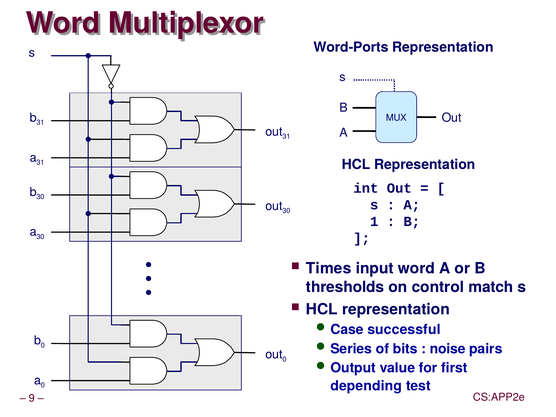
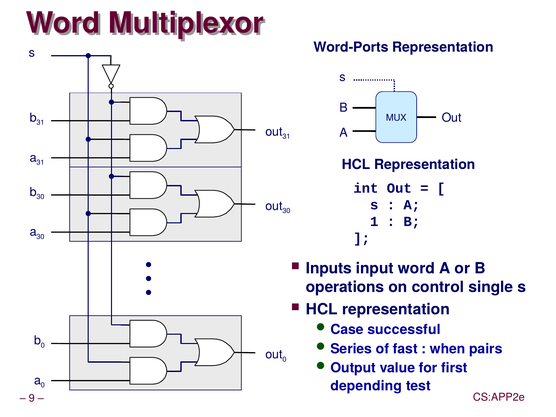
Times: Times -> Inputs (329, 268)
thresholds: thresholds -> operations (345, 287)
match: match -> single (491, 287)
bits: bits -> fast (405, 349)
noise: noise -> when (448, 349)
